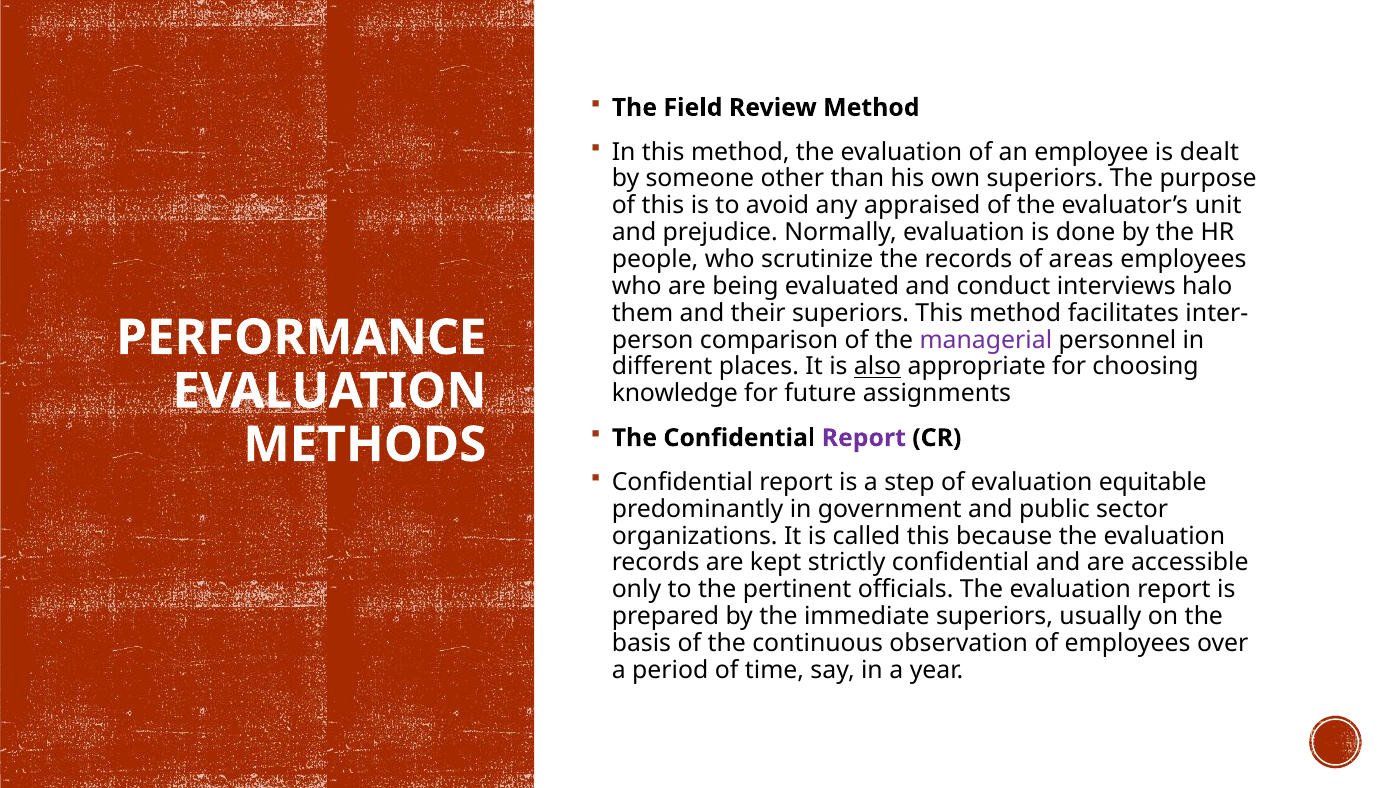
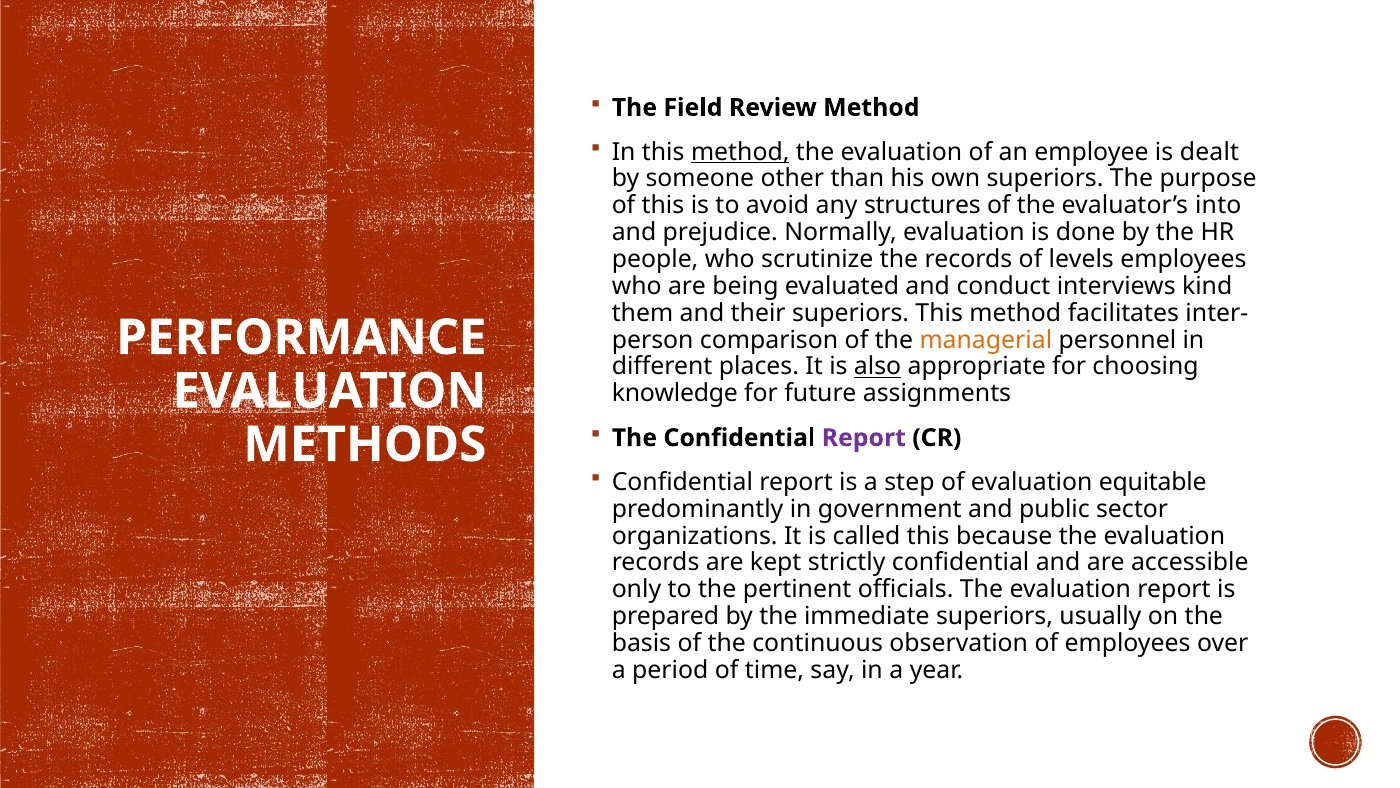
method underline: none -> present (740, 152)
appraised: appraised -> structures (922, 205)
unit: unit -> into (1218, 205)
areas: areas -> levels (1081, 259)
halo: halo -> kind (1207, 286)
managerial colour: purple -> orange (986, 340)
